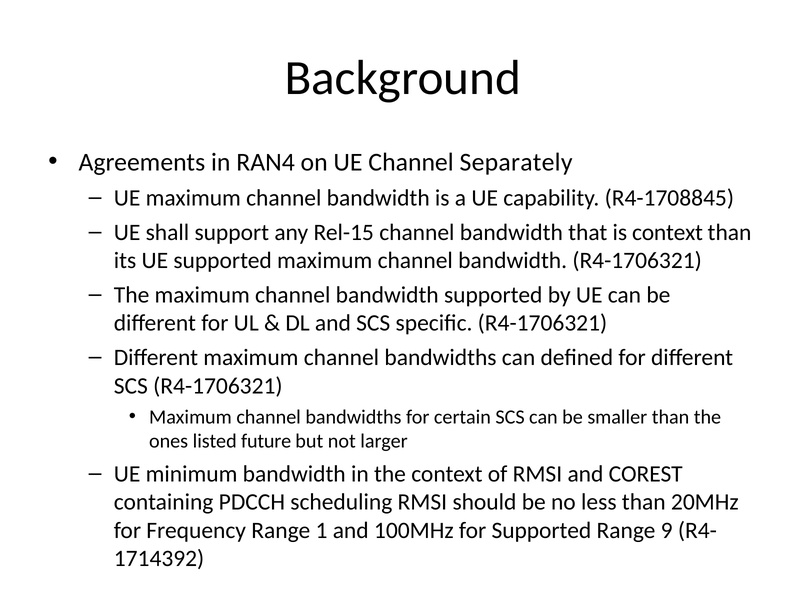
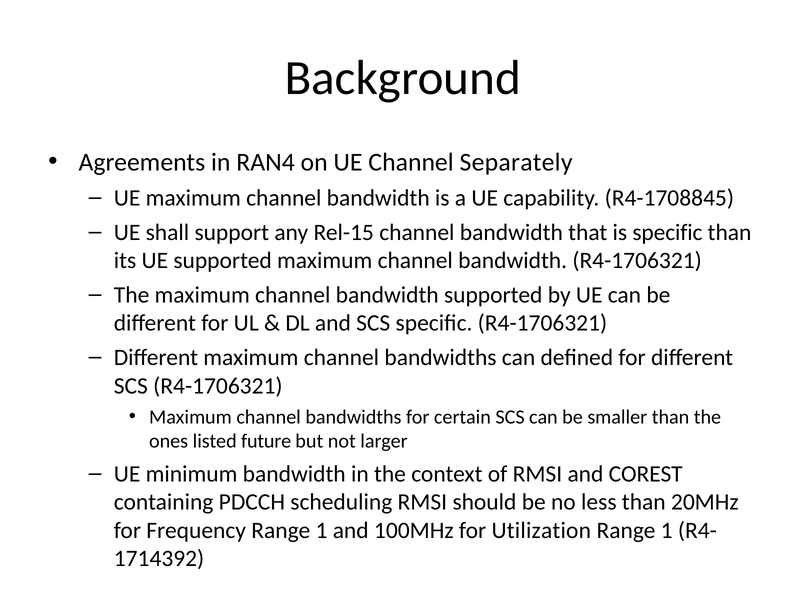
is context: context -> specific (667, 232)
for Supported: Supported -> Utilization (541, 531)
9: 9 -> 1 (667, 531)
